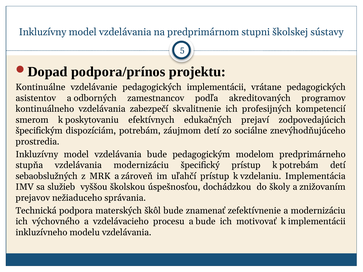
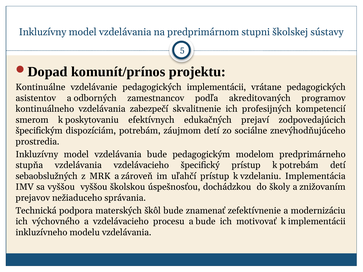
podpora/prínos: podpora/prínos -> komunít/prínos (118, 72)
vzdelávania modernizáciu: modernizáciu -> vzdelávacieho (141, 165)
sa služieb: služieb -> vyššou (61, 187)
